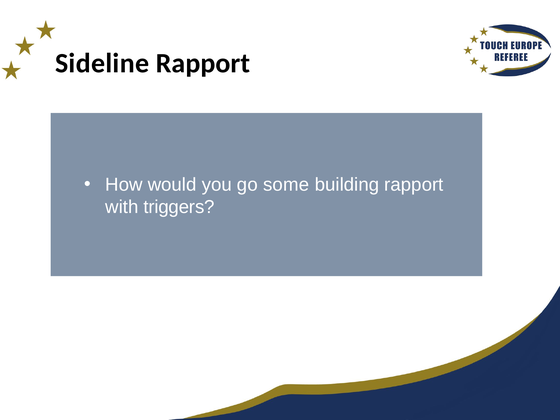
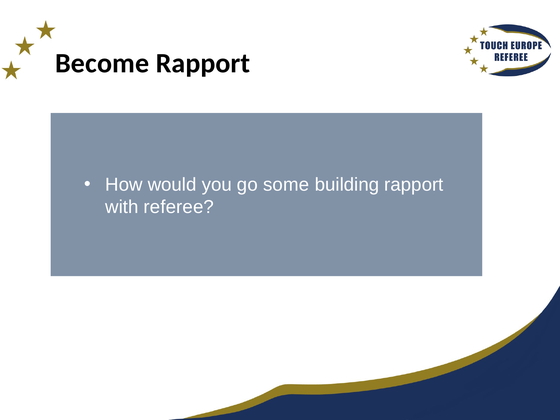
Sideline: Sideline -> Become (102, 63)
triggers: triggers -> referee (179, 207)
